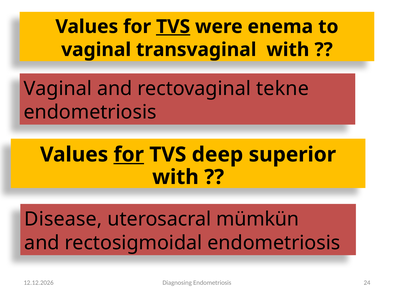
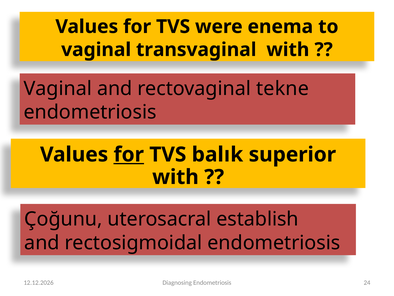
TVS underline: present -> none (173, 27)
deep: deep -> balık (217, 154)
Disease: Disease -> Çoğunu (63, 219)
mümkün: mümkün -> establish (258, 219)
